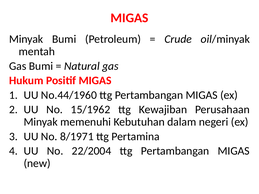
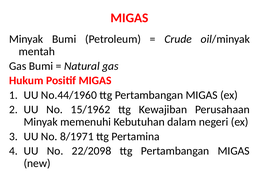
22/2004: 22/2004 -> 22/2098 (92, 151)
